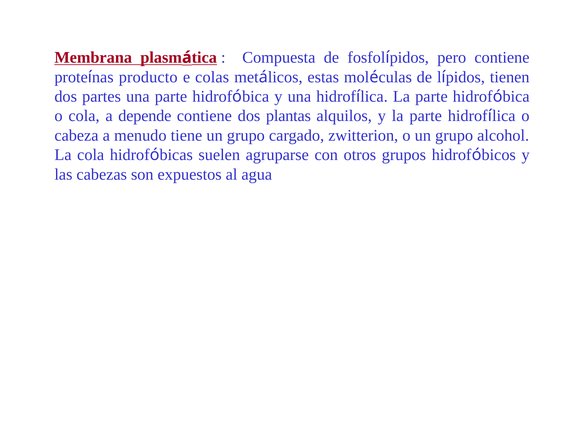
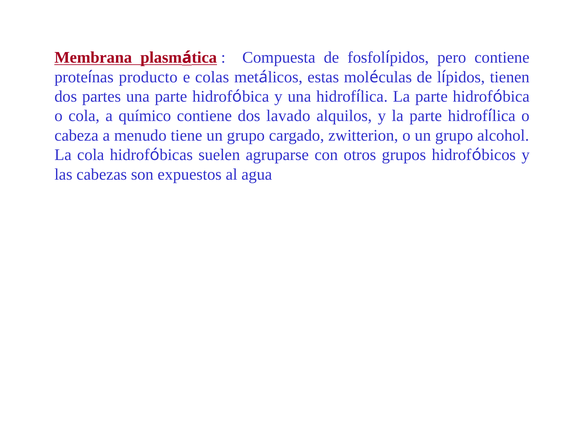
depende: depende -> químico (145, 116)
plantas: plantas -> lavado (288, 116)
